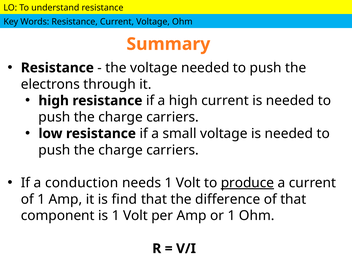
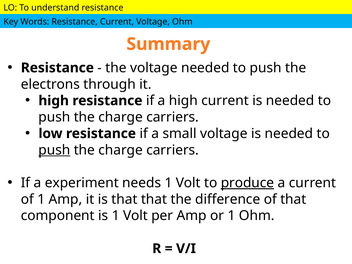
push underline: none -> present (54, 150)
conduction: conduction -> experiment (82, 183)
is find: find -> that (124, 199)
